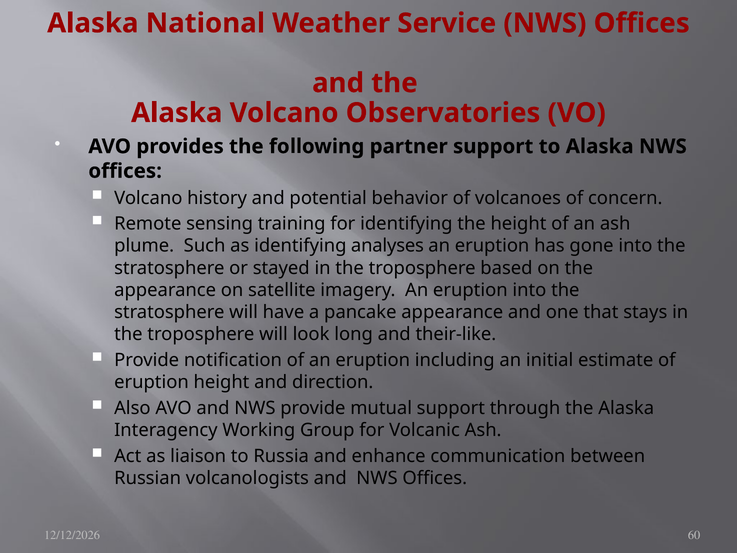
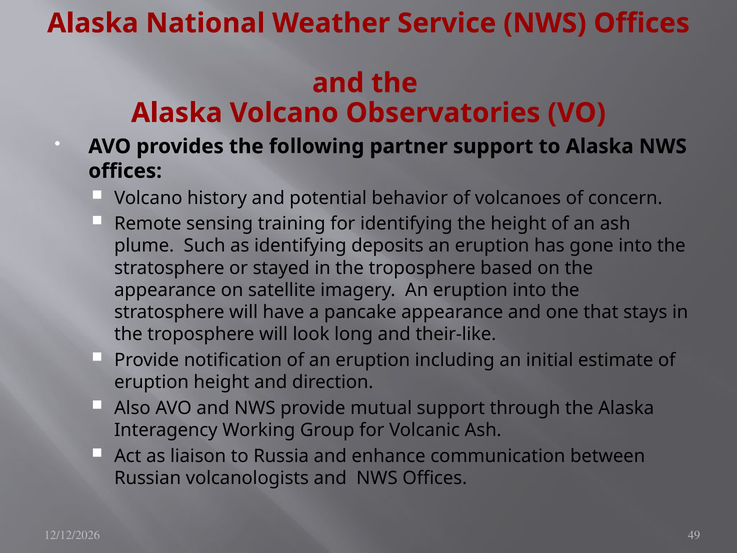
analyses: analyses -> deposits (387, 246)
60: 60 -> 49 (694, 535)
